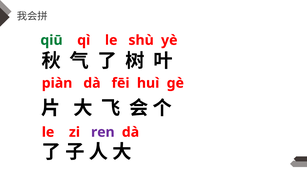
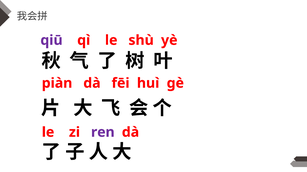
qiū colour: green -> purple (51, 40)
